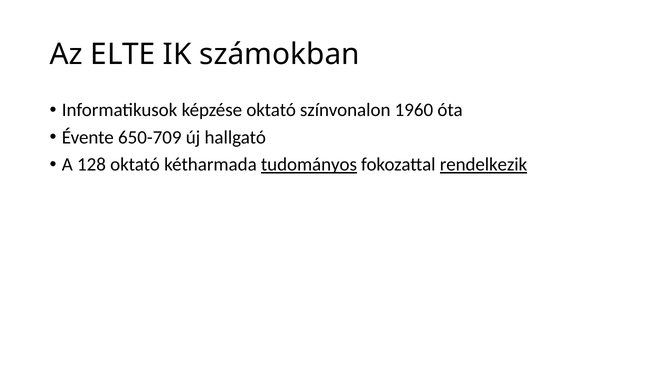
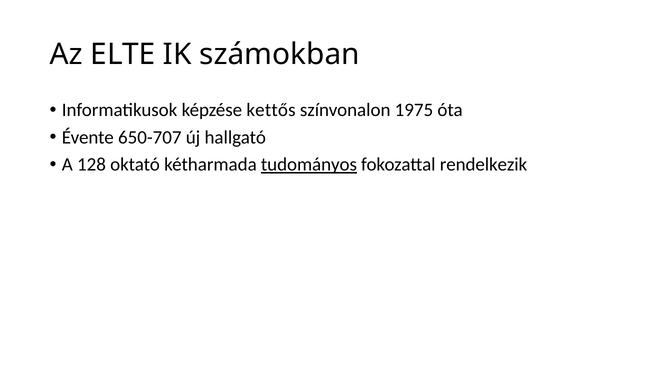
képzése oktató: oktató -> kettős (271, 110)
1960: 1960 -> 1975 (414, 110)
650-709: 650-709 -> 650-707 (150, 137)
rendelkezik underline: present -> none (484, 165)
